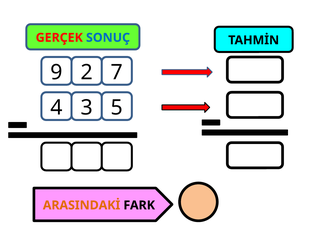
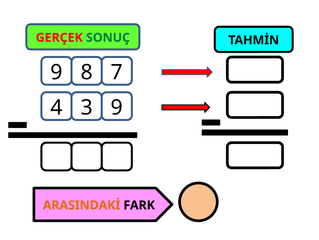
SONUÇ colour: blue -> green (108, 38)
2: 2 -> 8 (87, 72)
3 5: 5 -> 9 (117, 107)
